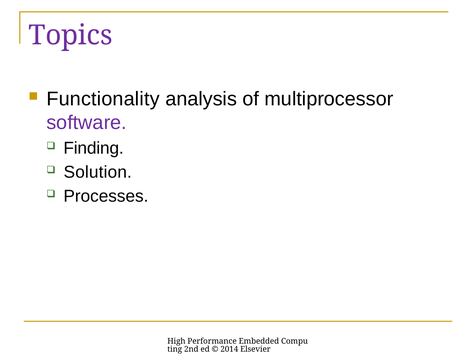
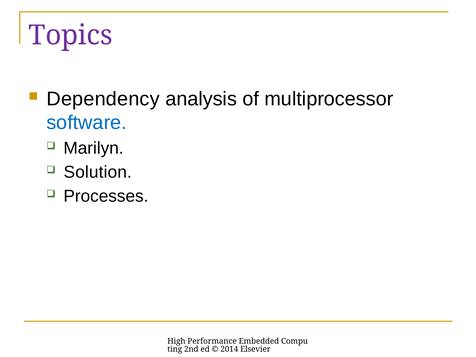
Functionality: Functionality -> Dependency (103, 99)
software colour: purple -> blue (87, 123)
Finding: Finding -> Marilyn (94, 148)
